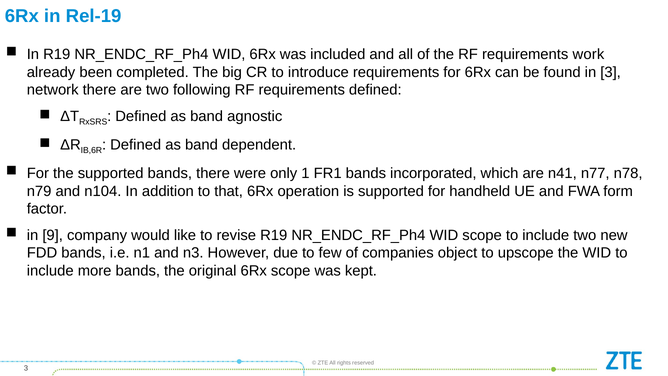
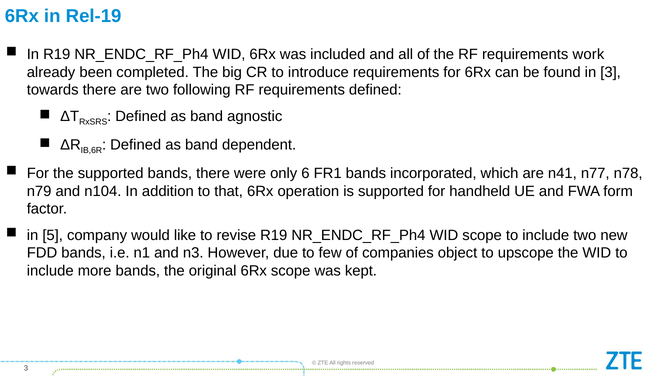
network: network -> towards (53, 90)
1: 1 -> 6 (305, 173)
9: 9 -> 5 (53, 235)
